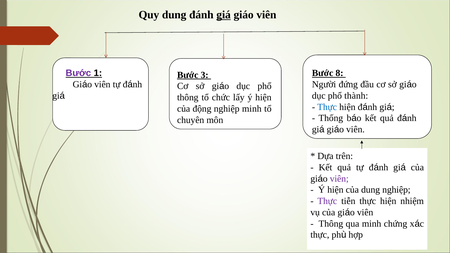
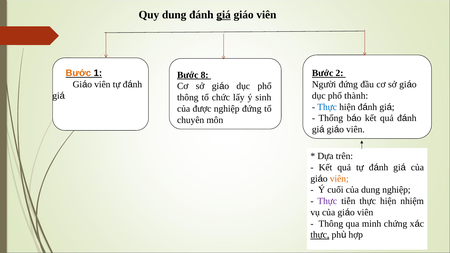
Bước colour: purple -> orange (78, 73)
8: 8 -> 2 (339, 73)
3: 3 -> 8 (205, 75)
lấy ý hiện: hiện -> sinh (263, 97)
động: động -> được (202, 109)
nghiệp minh: minh -> đứng (252, 109)
viên colour: purple -> orange (339, 179)
hiện: hiện -> cuối (335, 190)
thực underline: none -> present (320, 235)
